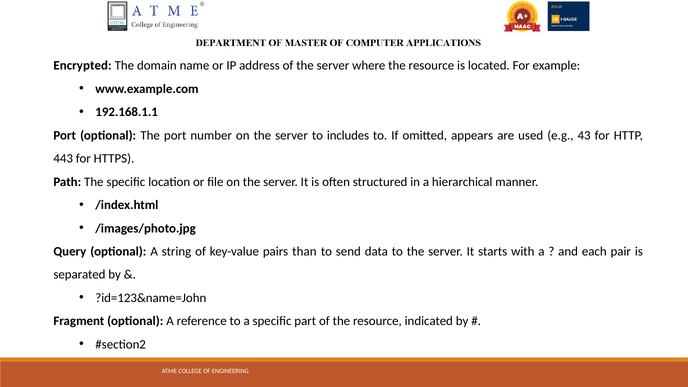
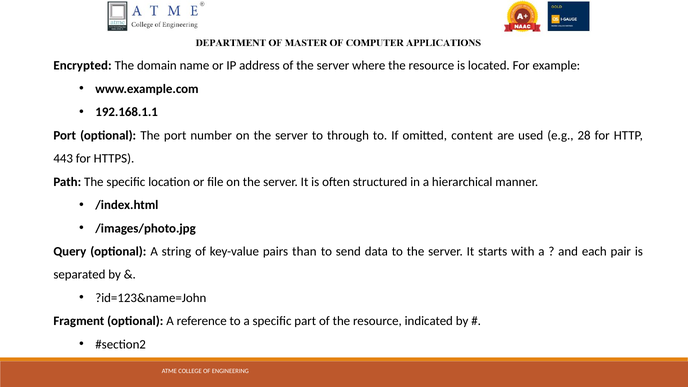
includes: includes -> through (348, 135)
appears: appears -> content (472, 135)
43: 43 -> 28 (584, 135)
